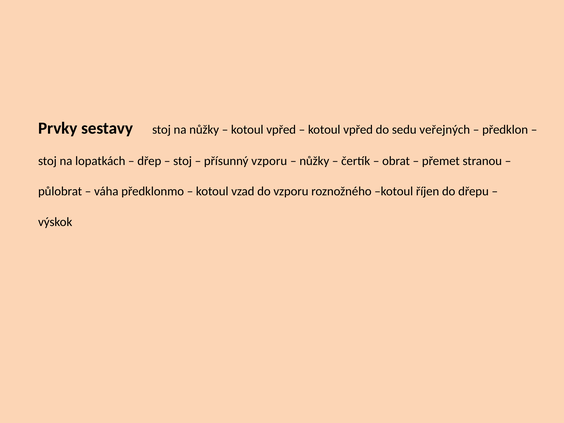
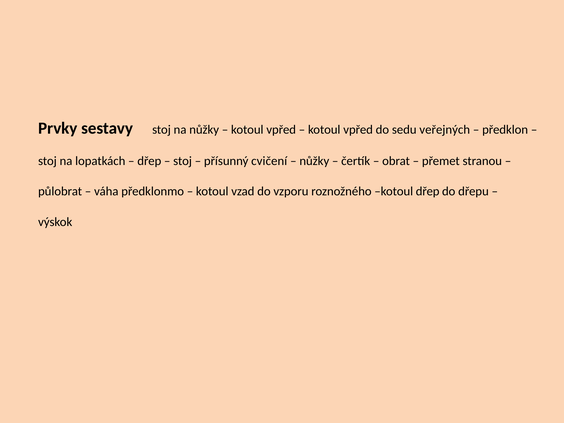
přísunný vzporu: vzporu -> cvičení (269, 161)
kotoul říjen: říjen -> dřep (428, 191)
